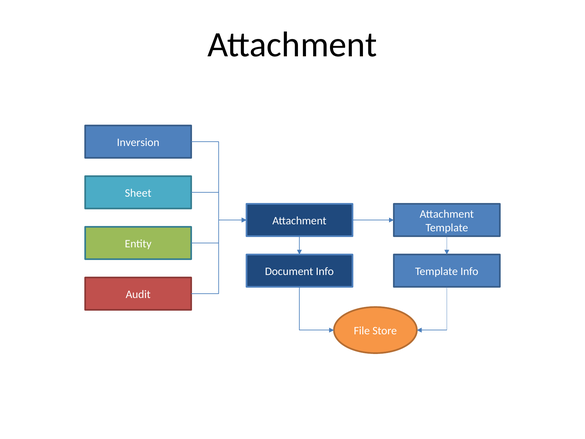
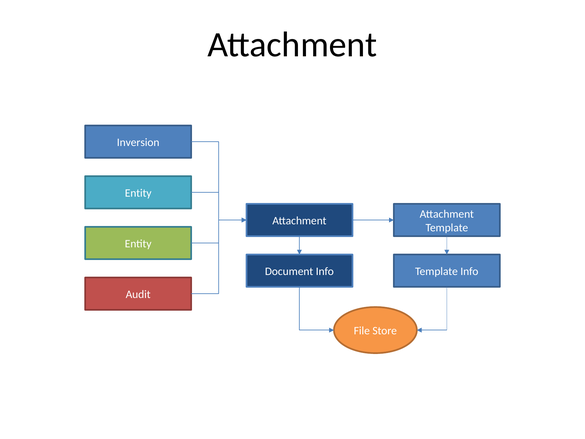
Sheet: Sheet -> Entity (138, 193)
